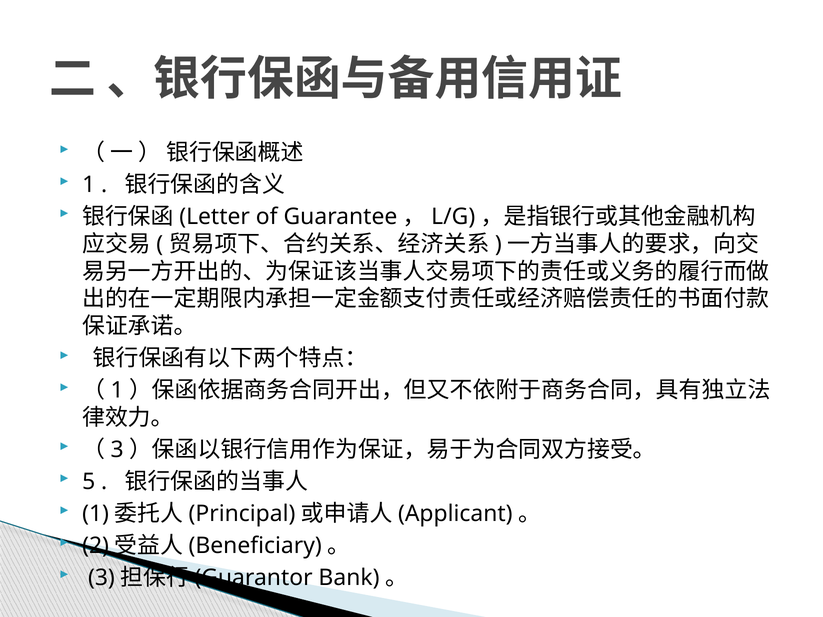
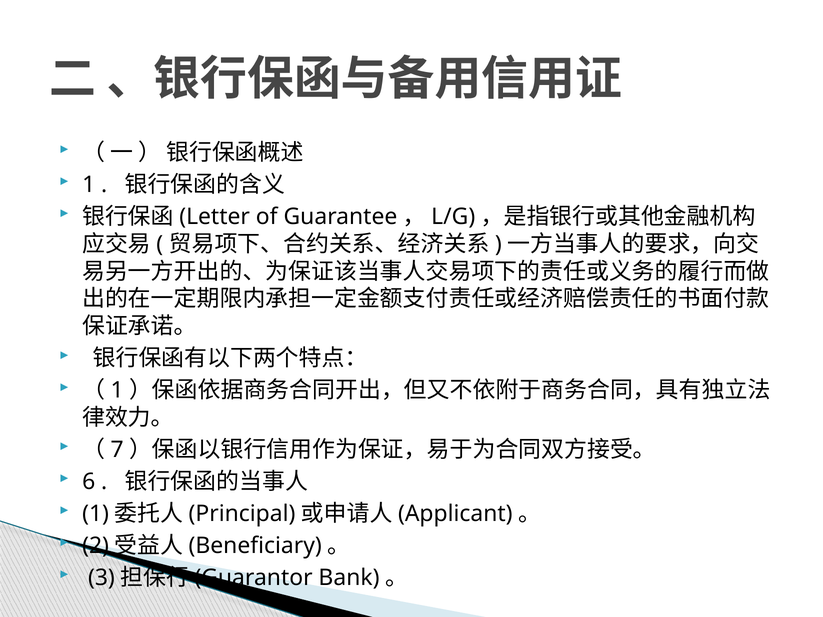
3: 3 -> 7 (117, 450)
5: 5 -> 6 (89, 482)
